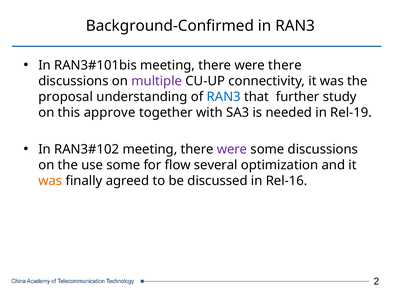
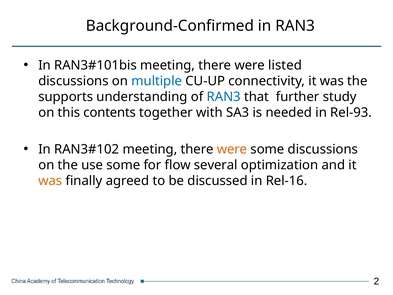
were there: there -> listed (285, 65)
multiple colour: purple -> blue (157, 81)
proposal: proposal -> supports (66, 97)
approve: approve -> contents (110, 112)
Rel-19: Rel-19 -> Rel-93 (351, 112)
were colour: purple -> orange (232, 149)
